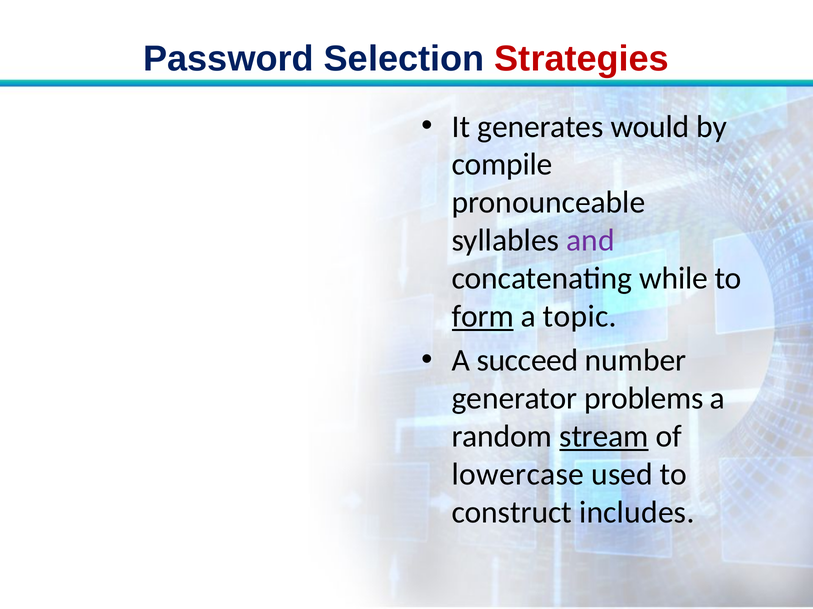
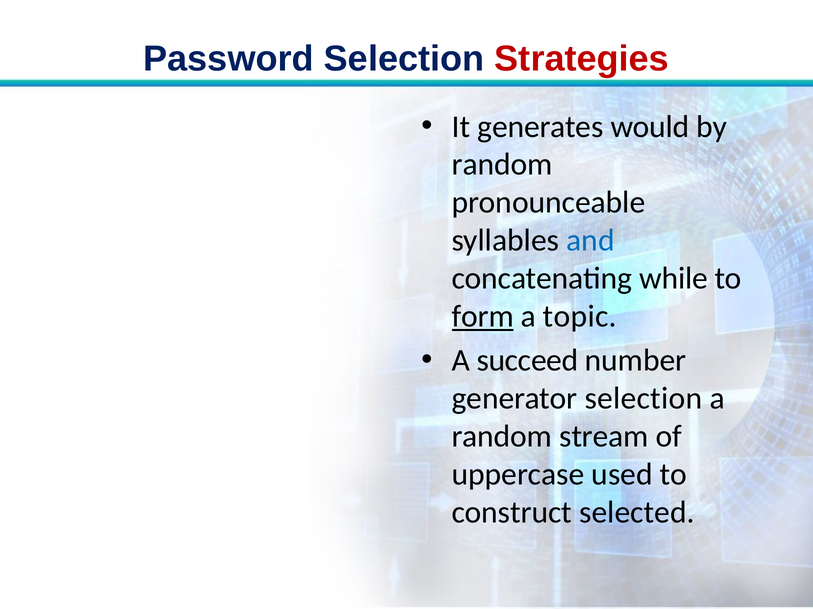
compile: compile -> random (502, 165)
and colour: purple -> blue (591, 241)
generator problems: problems -> selection (644, 399)
stream underline: present -> none (604, 437)
lowercase: lowercase -> uppercase (518, 475)
includes: includes -> selected (637, 513)
